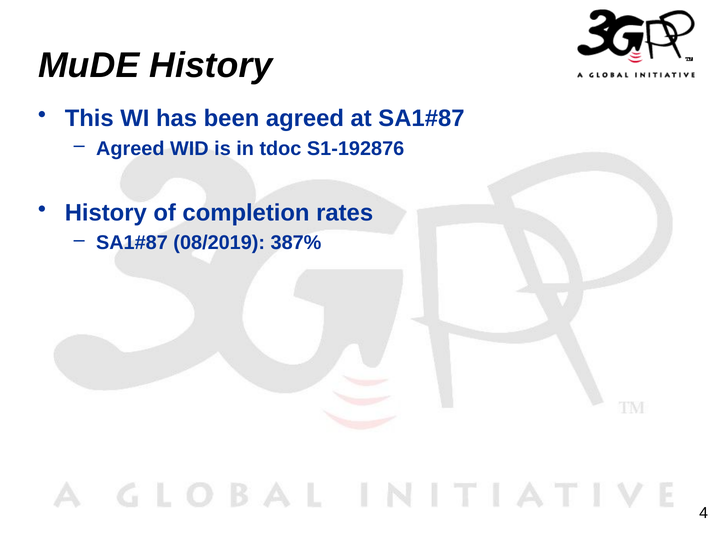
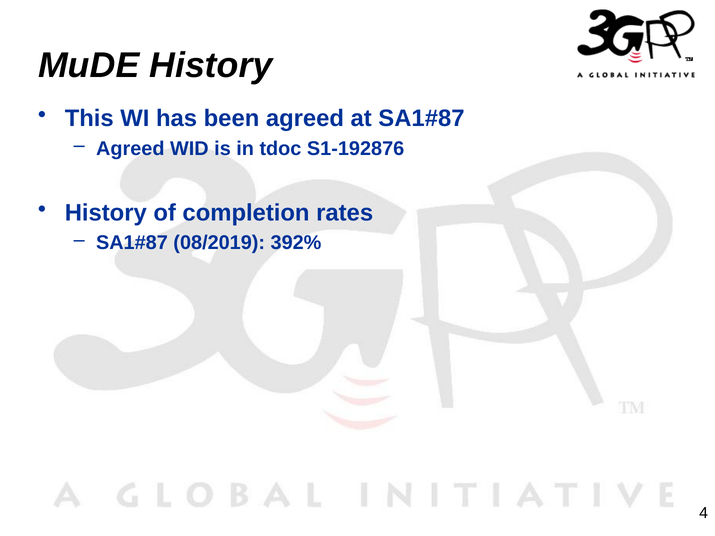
387%: 387% -> 392% (296, 243)
